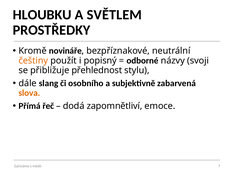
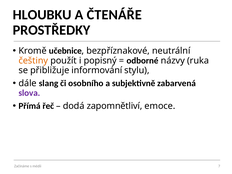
SVĚTLEM: SVĚTLEM -> ČTENÁŘE (114, 15)
novináře: novináře -> učebnice (65, 51)
svoji: svoji -> ruka (198, 61)
přehlednost: přehlednost -> informování (97, 70)
slova colour: orange -> purple (29, 93)
